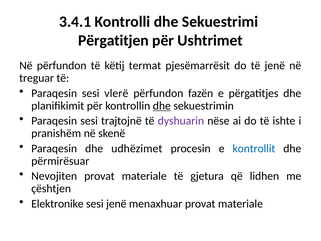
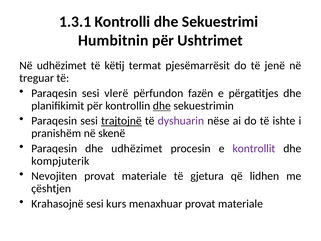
3.4.1: 3.4.1 -> 1.3.1 (75, 22)
Përgatitjen: Përgatitjen -> Humbitnin (113, 40)
Në përfundon: përfundon -> udhëzimet (62, 66)
trajtojnë underline: none -> present (121, 121)
kontrollit colour: blue -> purple (254, 148)
përmirësuar: përmirësuar -> kompjuterik (60, 161)
Elektronike: Elektronike -> Krahasojnë (57, 203)
sesi jenë: jenë -> kurs (116, 203)
